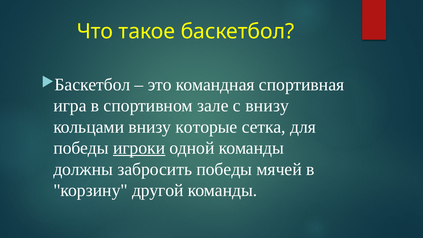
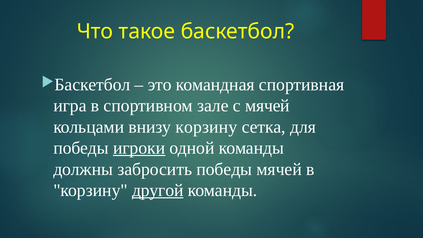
с внизу: внизу -> мячей (267, 106)
внизу которые: которые -> корзину (206, 127)
другой underline: none -> present (158, 190)
